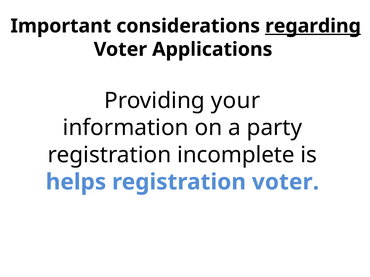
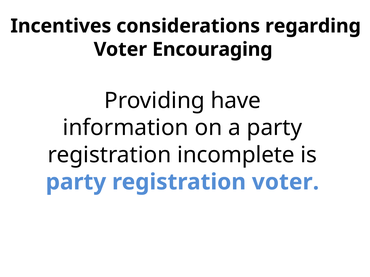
Important: Important -> Incentives (61, 26)
regarding underline: present -> none (313, 26)
Applications: Applications -> Encouraging (212, 49)
your: your -> have (236, 101)
helps: helps -> party (76, 182)
